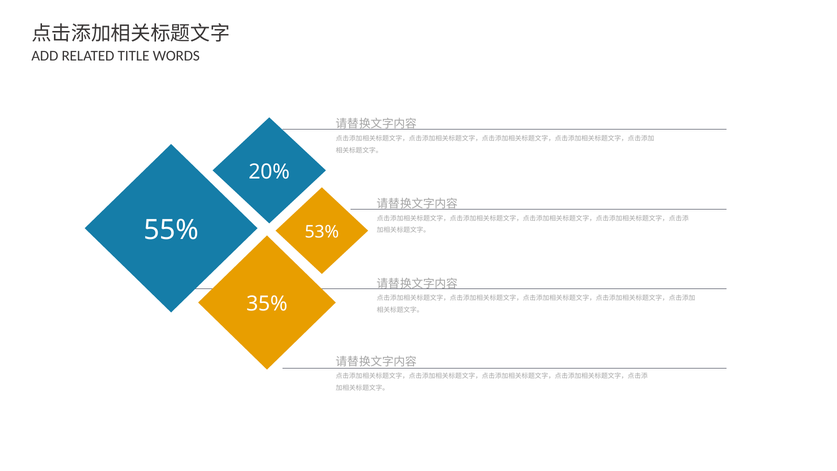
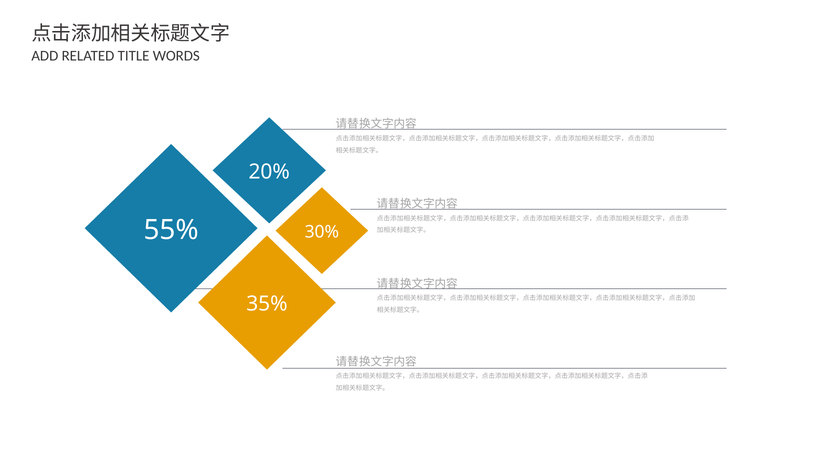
53%: 53% -> 30% (322, 232)
